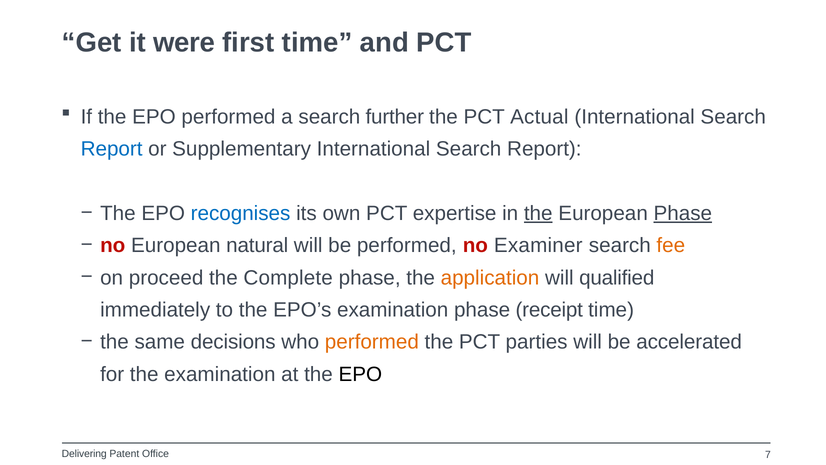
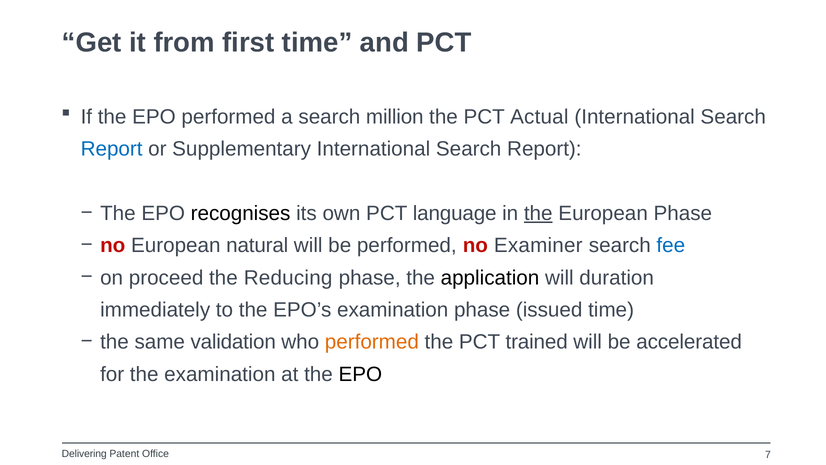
were: were -> from (184, 43)
further: further -> million (395, 117)
recognises colour: blue -> black (241, 213)
expertise: expertise -> language (455, 213)
Phase underline: present -> none (683, 213)
fee colour: orange -> blue (671, 245)
Complete: Complete -> Reducing (288, 278)
application colour: orange -> black (490, 278)
qualified: qualified -> duration (617, 278)
receipt: receipt -> issued (549, 310)
decisions: decisions -> validation (233, 342)
parties: parties -> trained (537, 342)
